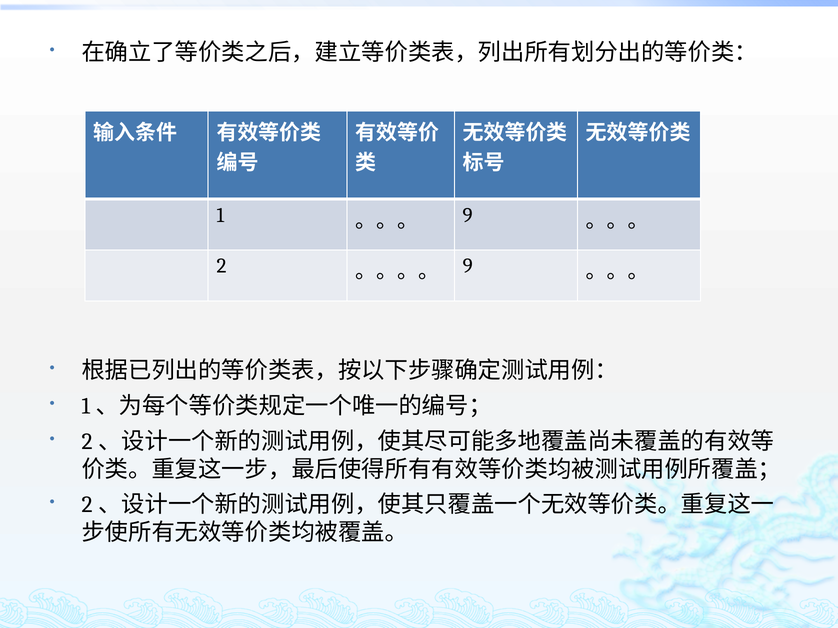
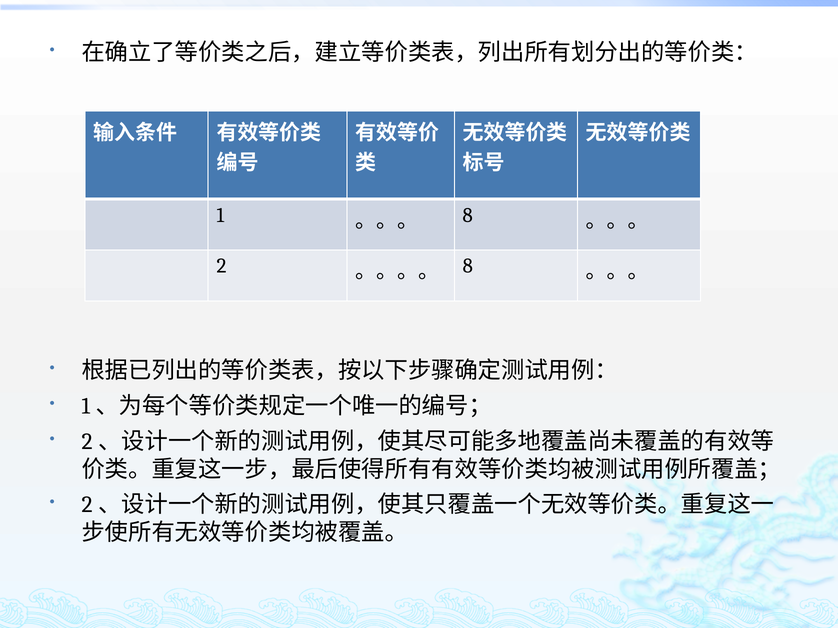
9: 9 -> 8 (468, 215)
9: 9 -> 8 (468, 266)
